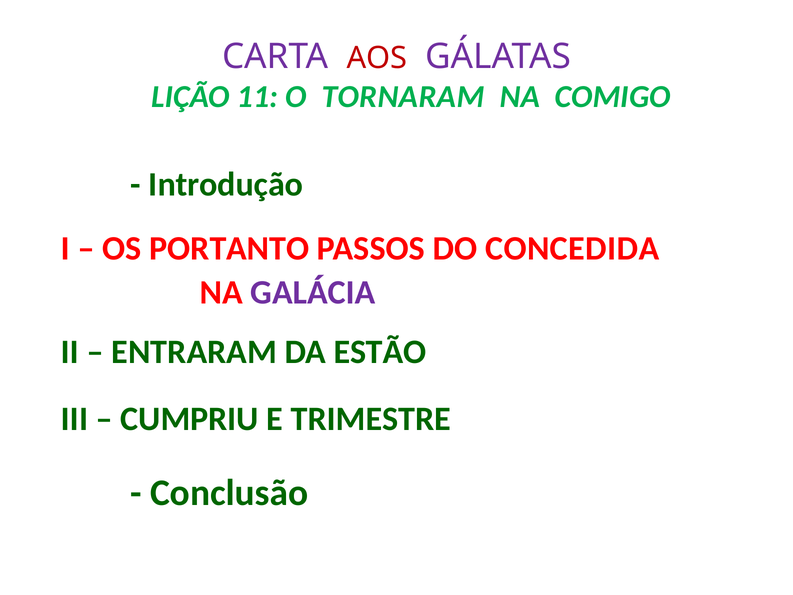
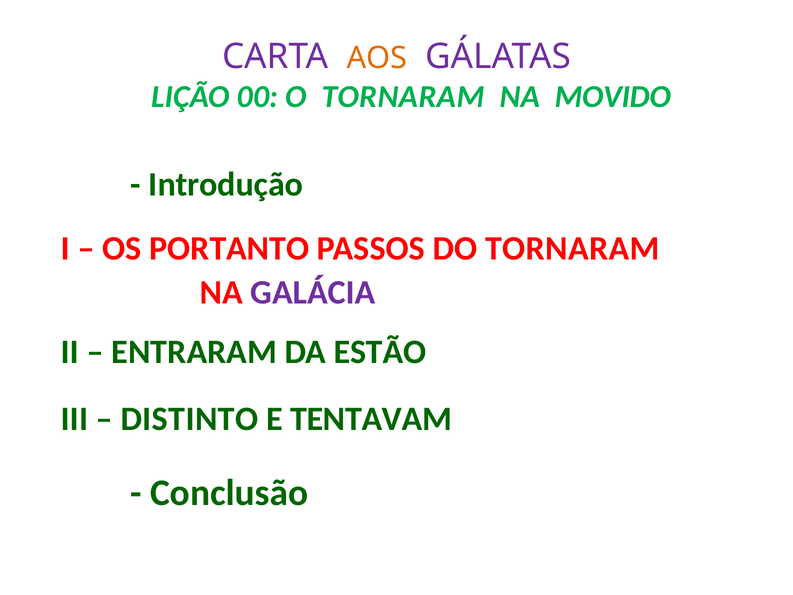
AOS colour: red -> orange (377, 58)
11: 11 -> 00 (258, 97)
COMIGO: COMIGO -> MOVIDO (613, 97)
DO CONCEDIDA: CONCEDIDA -> TORNARAM (572, 248)
CUMPRIU: CUMPRIU -> DISTINTO (189, 419)
TRIMESTRE: TRIMESTRE -> TENTAVAM (371, 419)
